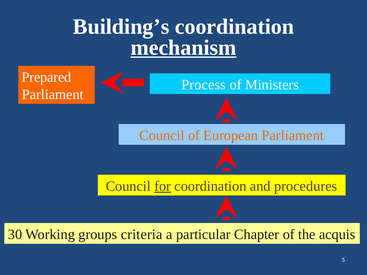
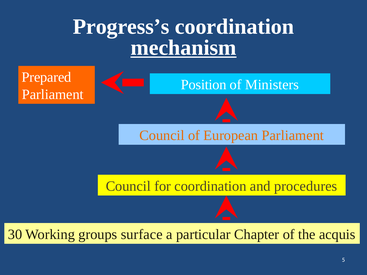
Building’s: Building’s -> Progress’s (121, 27)
Process: Process -> Position (204, 85)
for underline: present -> none (163, 186)
criteria: criteria -> surface (142, 235)
